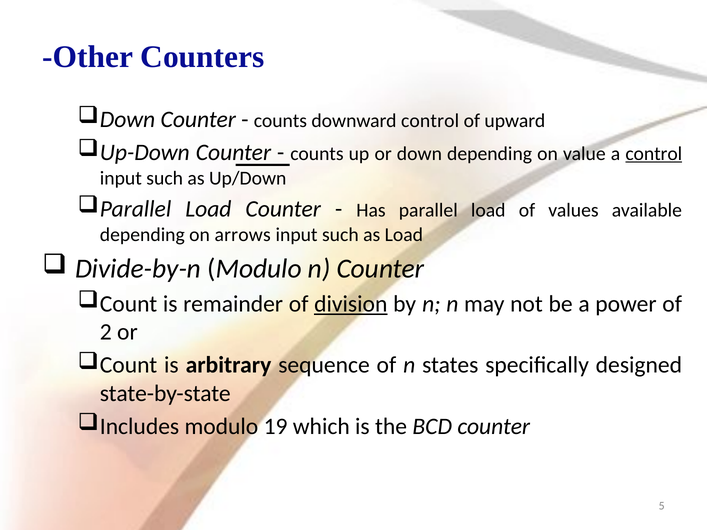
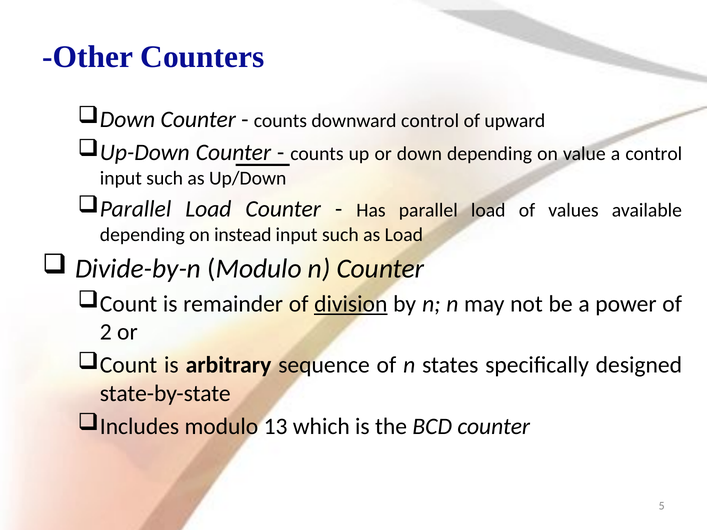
control underline: present -> none (654, 154)
arrows: arrows -> instead (243, 235)
19: 19 -> 13 (276, 427)
